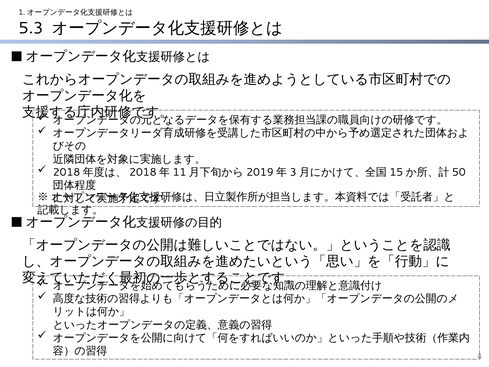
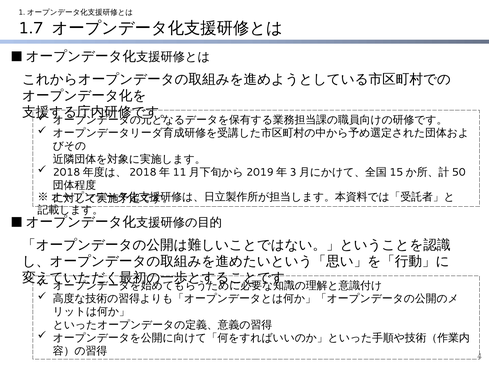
5.3: 5.3 -> 1.7 (31, 28)
